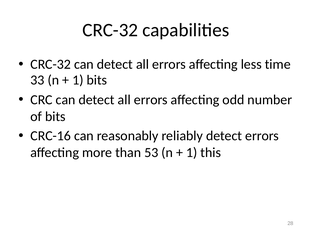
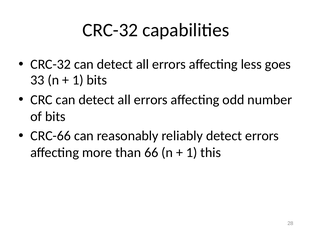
time: time -> goes (278, 64)
CRC-16: CRC-16 -> CRC-66 (51, 136)
53: 53 -> 66 (151, 153)
